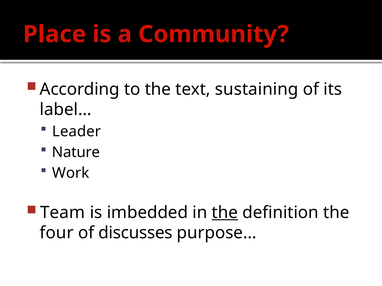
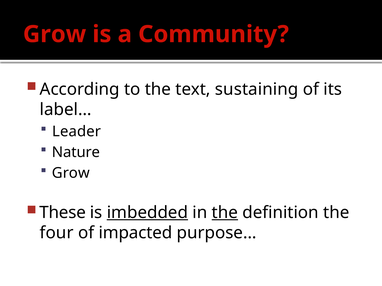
Place: Place -> Grow (55, 34)
Work: Work -> Grow (71, 173)
Team: Team -> These (63, 213)
imbedded underline: none -> present (147, 213)
discusses: discusses -> impacted (135, 233)
